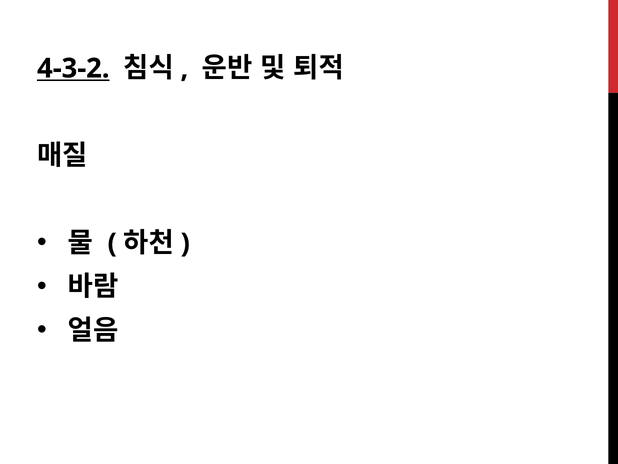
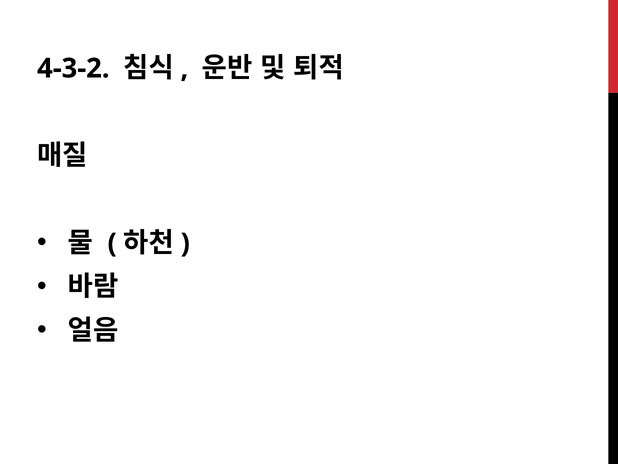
4-3-2 underline: present -> none (73, 68)
